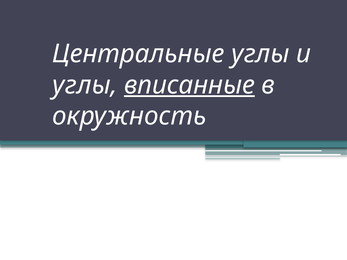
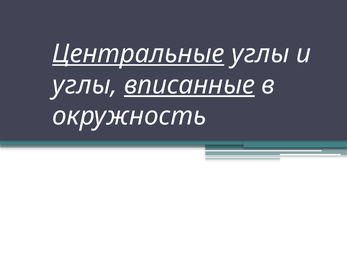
Центральные underline: none -> present (138, 54)
